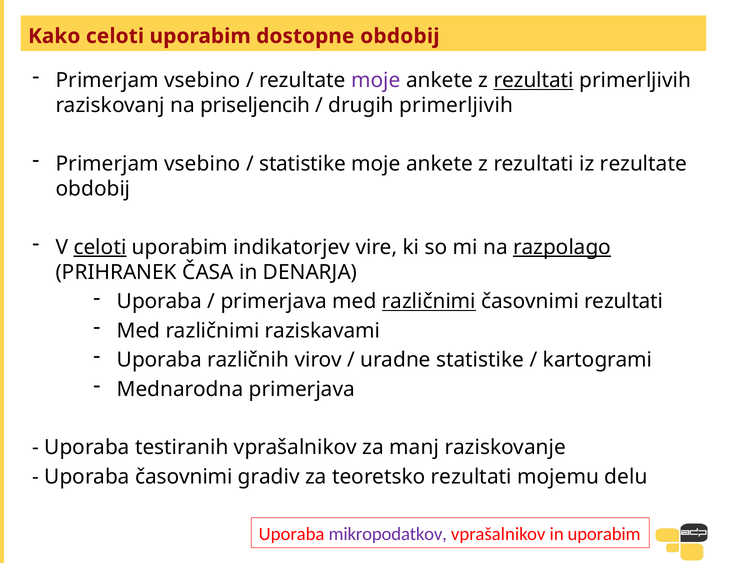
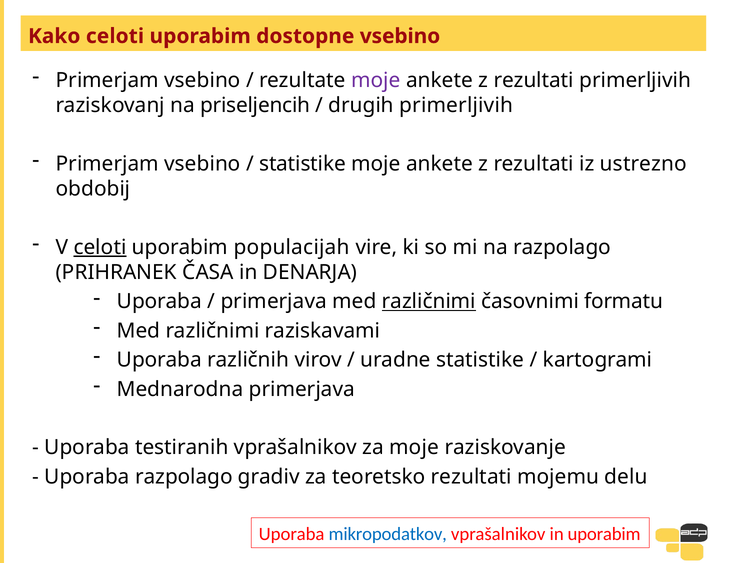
dostopne obdobij: obdobij -> vsebino (400, 36)
rezultati underline: present -> none (534, 80)
iz rezultate: rezultate -> ustrezno (643, 164)
indikatorjev: indikatorjev -> populacijah (292, 247)
razpolago underline: present -> none (562, 247)
časovnimi rezultati: rezultati -> formatu (624, 302)
za manj: manj -> moje (414, 448)
Uporaba časovnimi: časovnimi -> razpolago (184, 477)
mikropodatkov colour: purple -> blue (388, 534)
